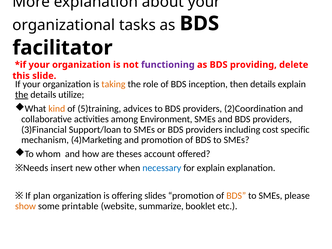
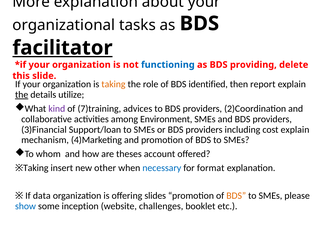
facilitator underline: none -> present (63, 48)
functioning colour: purple -> blue (168, 65)
inception: inception -> identified (208, 84)
then details: details -> report (263, 84)
kind colour: orange -> purple (57, 109)
5)training: 5)training -> 7)training (99, 109)
cost specific: specific -> explain (295, 130)
Needs: Needs -> Taking (36, 168)
for explain: explain -> format (211, 168)
plan: plan -> data (42, 196)
show colour: orange -> blue (25, 206)
printable: printable -> inception (80, 206)
summarize: summarize -> challenges (161, 206)
